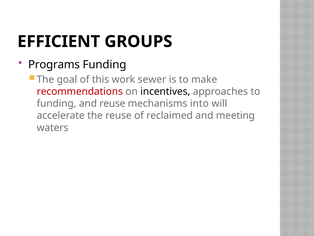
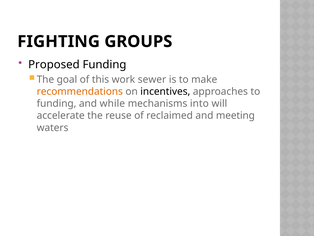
EFFICIENT: EFFICIENT -> FIGHTING (59, 41)
Programs: Programs -> Proposed (54, 64)
recommendations colour: red -> orange (80, 91)
and reuse: reuse -> while (112, 103)
